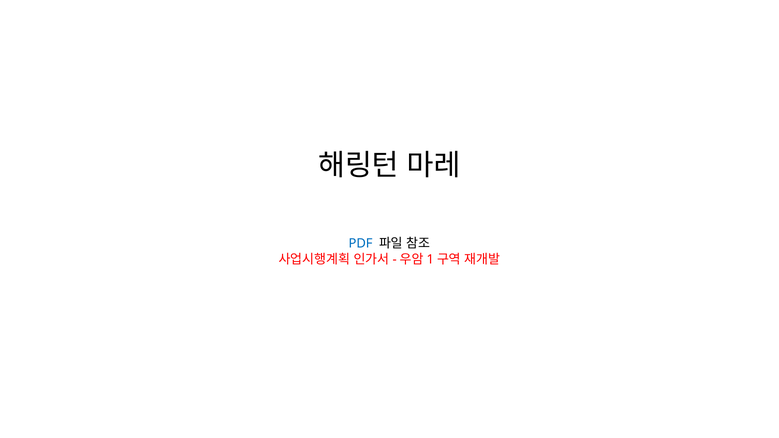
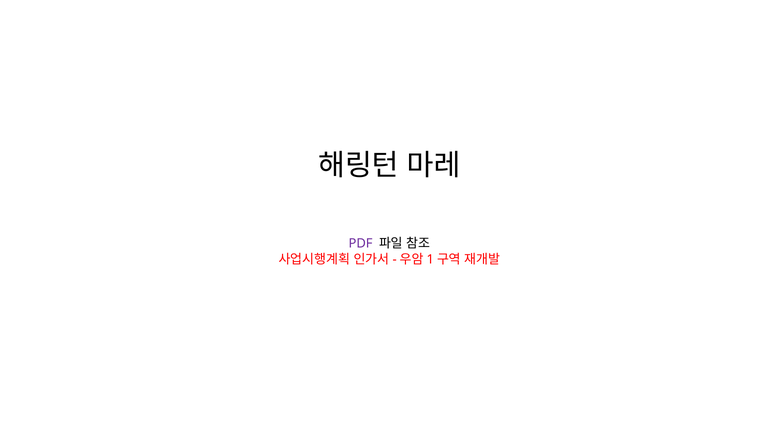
PDF colour: blue -> purple (361, 244)
